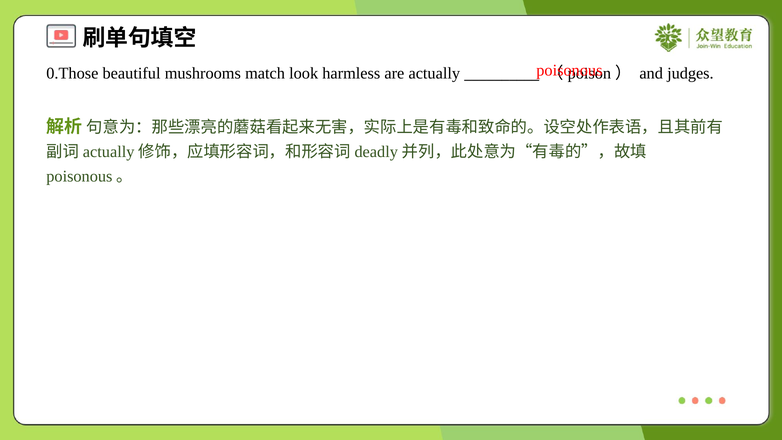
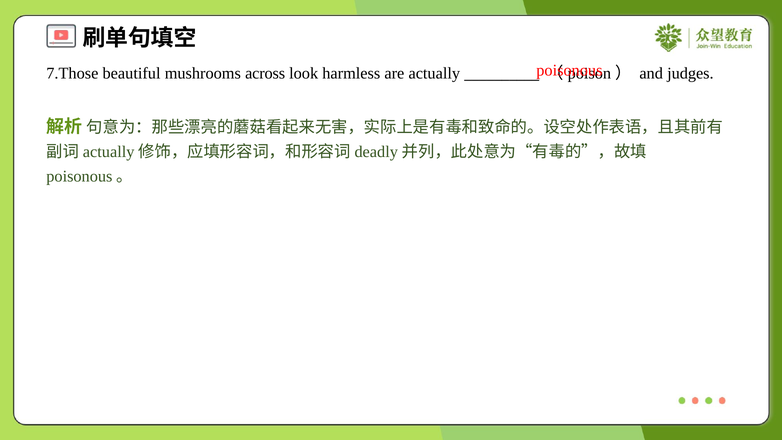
0.Those: 0.Those -> 7.Those (72, 73)
match: match -> across (265, 73)
